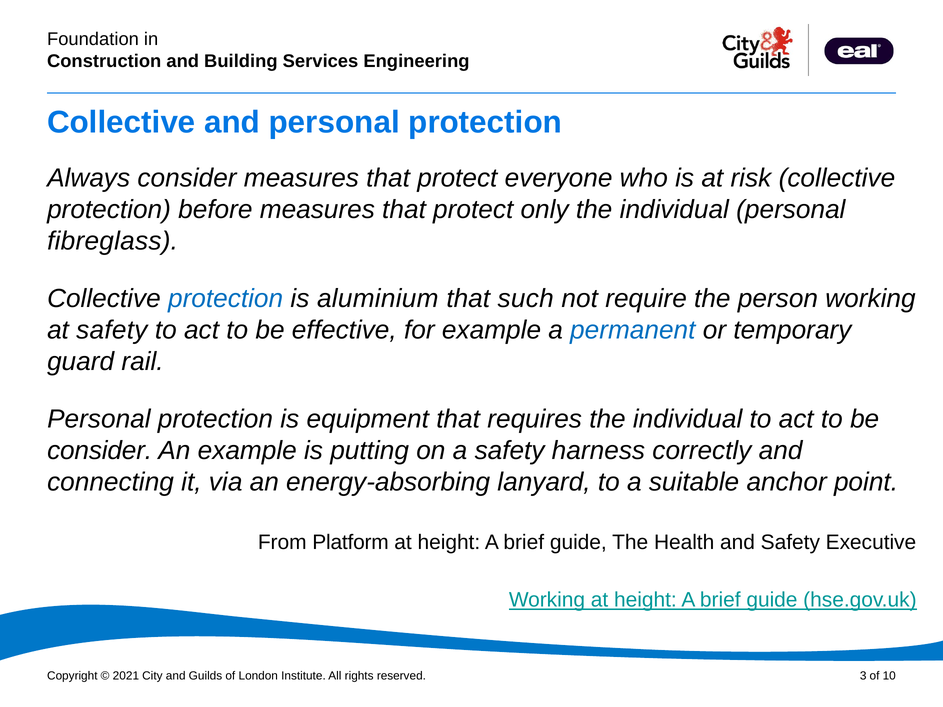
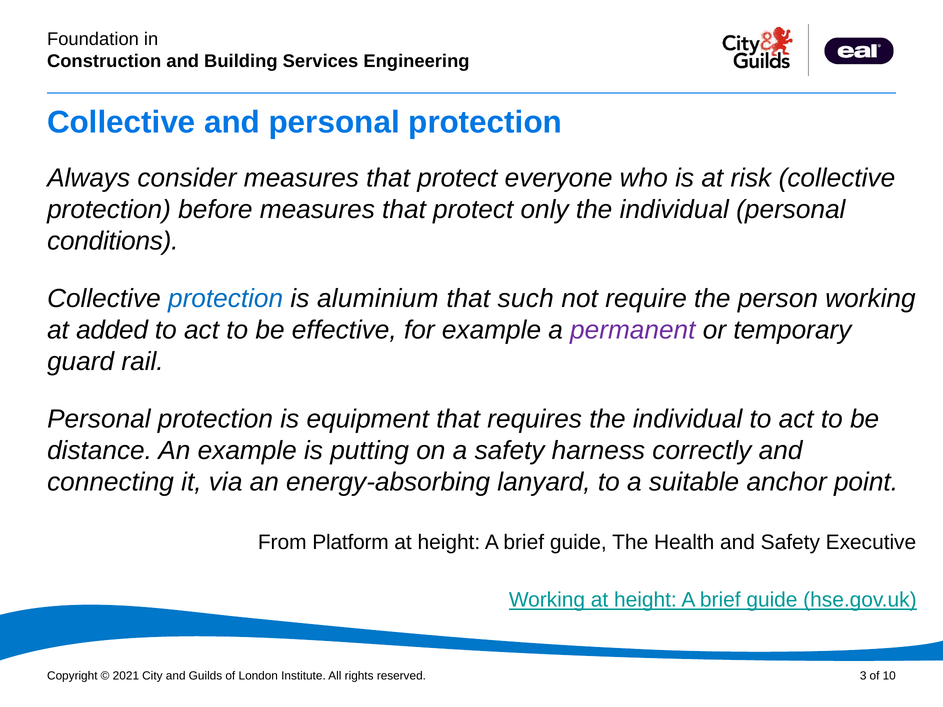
fibreglass: fibreglass -> conditions (113, 241)
at safety: safety -> added (112, 330)
permanent colour: blue -> purple (633, 330)
consider: consider -> distance (100, 451)
